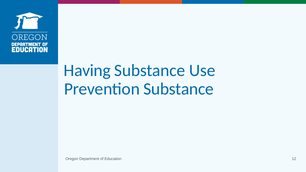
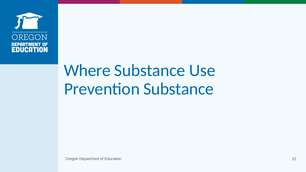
Having: Having -> Where (87, 70)
